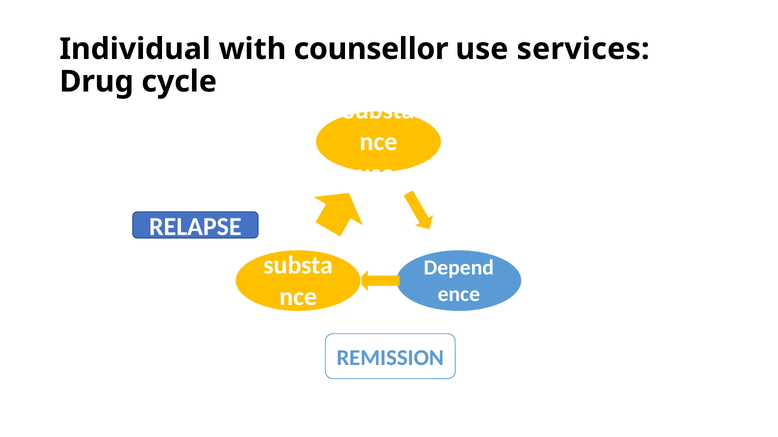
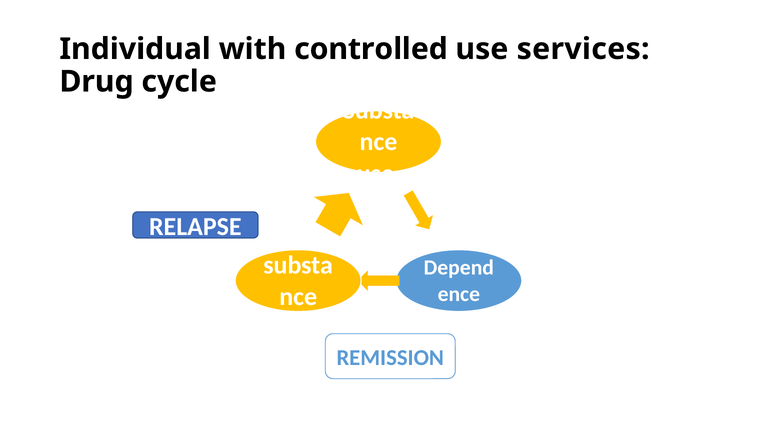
counsellor: counsellor -> controlled (371, 49)
